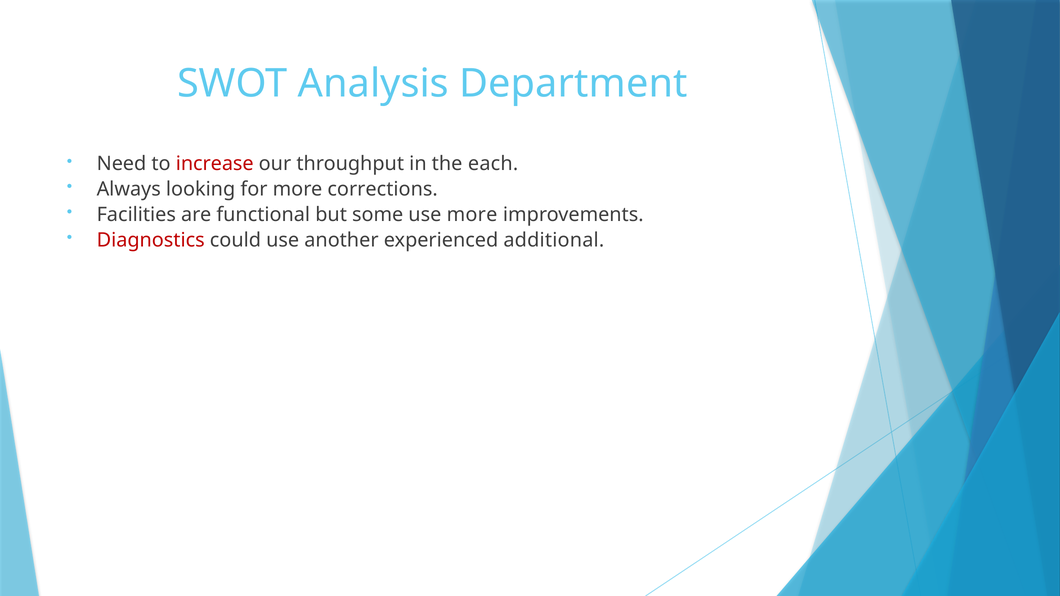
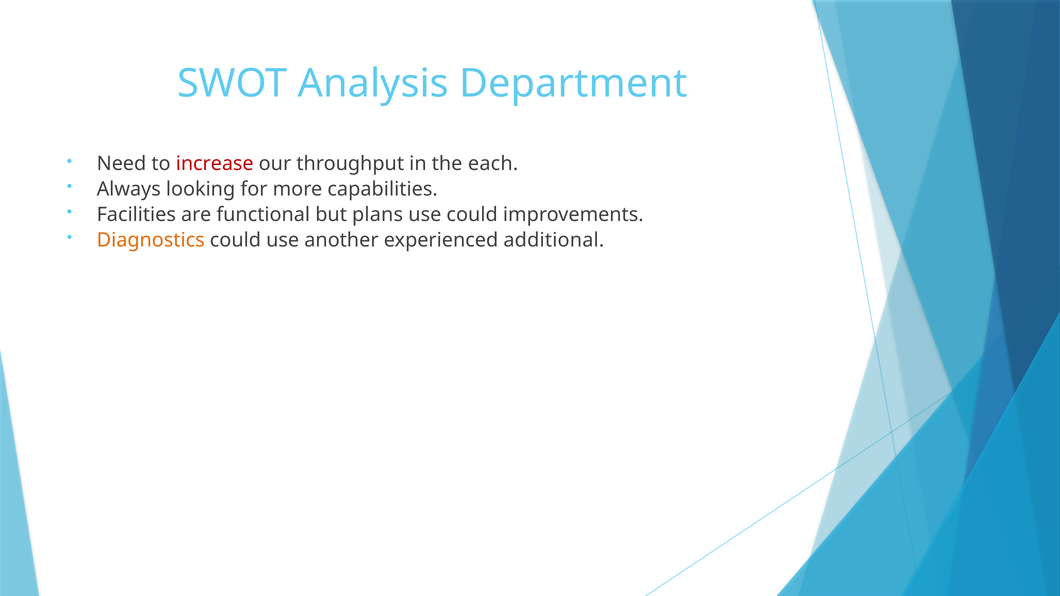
corrections: corrections -> capabilities (383, 189)
some: some -> plans (378, 215)
use more: more -> could (472, 215)
Diagnostics colour: red -> orange (151, 240)
